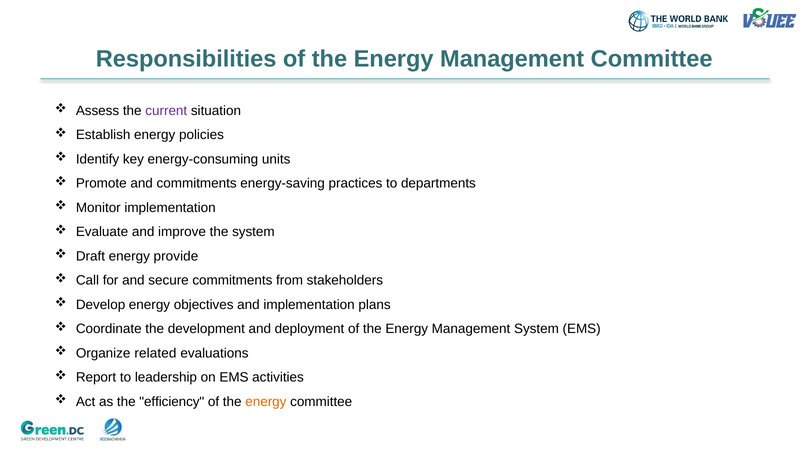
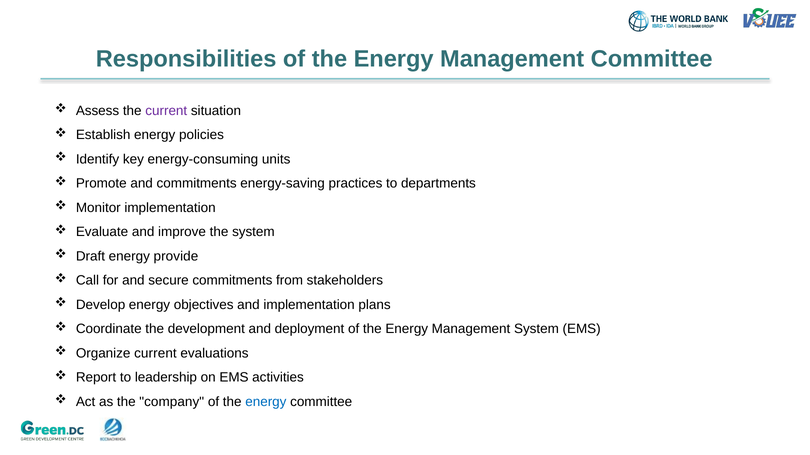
Organize related: related -> current (155, 354)
efficiency: efficiency -> company (172, 402)
energy colour: orange -> blue (266, 402)
